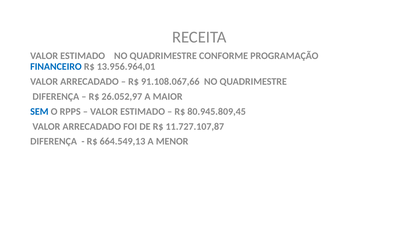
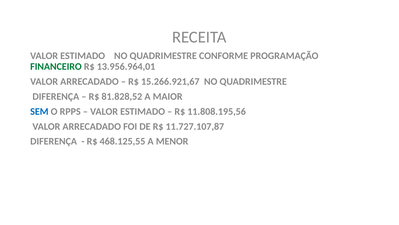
FINANCEIRO colour: blue -> green (56, 66)
91.108.067,66: 91.108.067,66 -> 15.266.921,67 (170, 81)
26.052,97: 26.052,97 -> 81.828,52 (122, 96)
80.945.809,45: 80.945.809,45 -> 11.808.195,56 (217, 111)
664.549,13: 664.549,13 -> 468.125,55 (122, 141)
